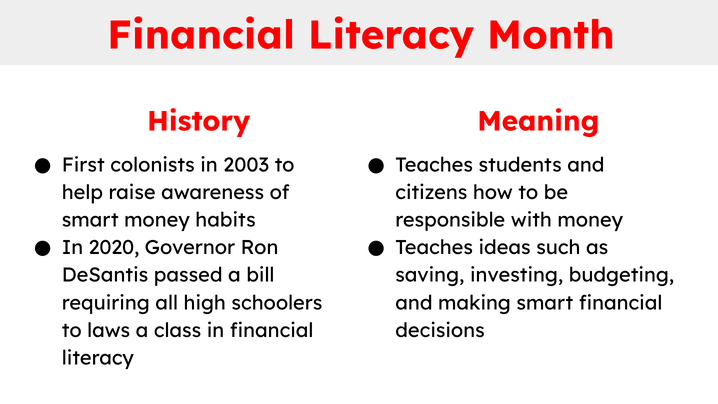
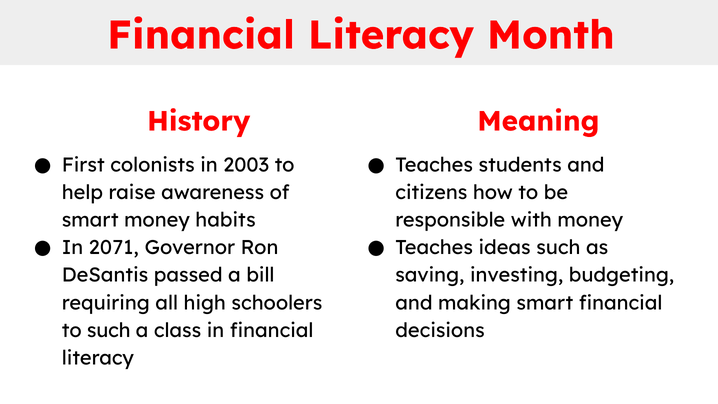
2020: 2020 -> 2071 (114, 248)
to laws: laws -> such (109, 330)
